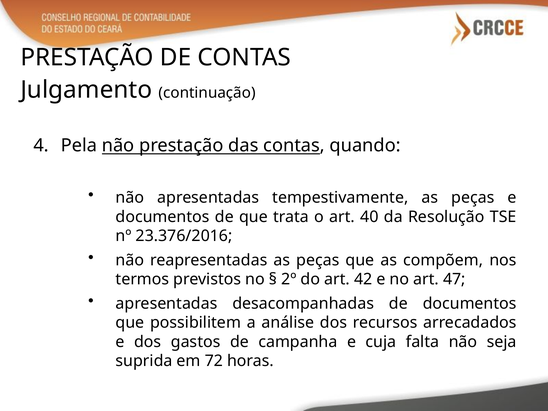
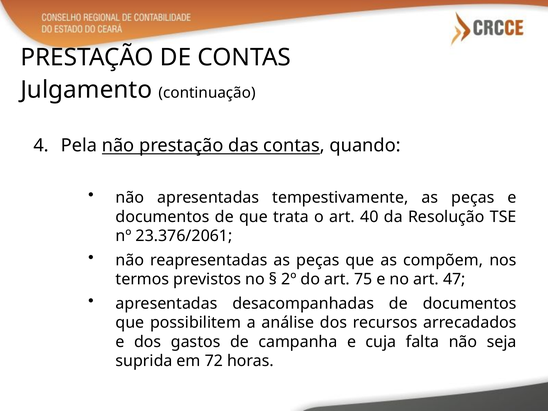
23.376/2016: 23.376/2016 -> 23.376/2061 (184, 236)
42: 42 -> 75 (363, 279)
